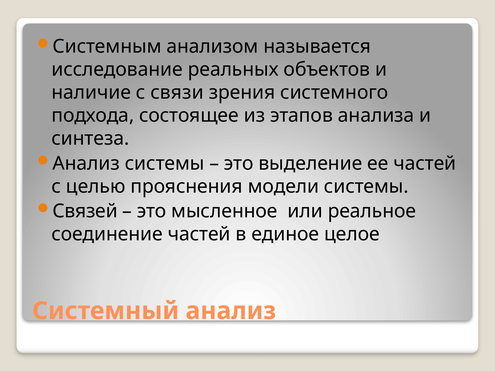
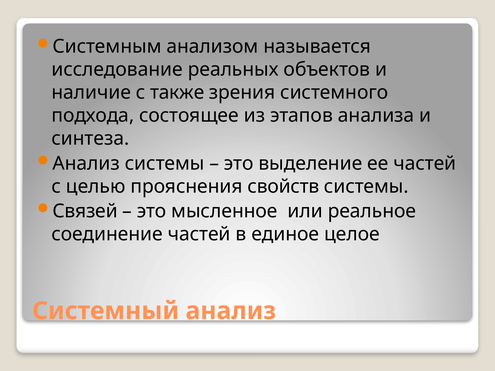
связи: связи -> также (177, 93)
модели: модели -> свойств (283, 187)
